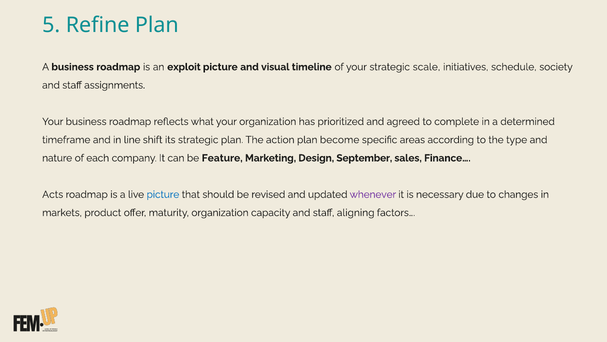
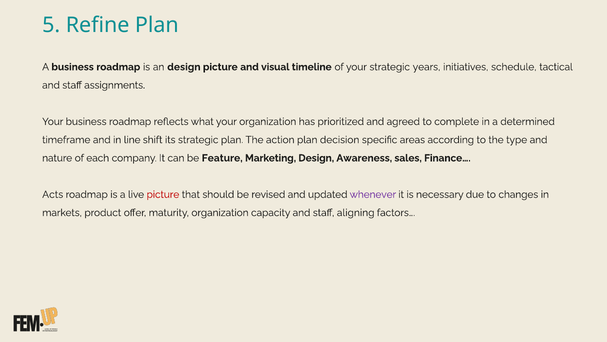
an exploit: exploit -> design (184, 67)
scale: scale -> years (427, 67)
society: society -> tactical (556, 67)
become: become -> decision (340, 140)
September: September -> Awareness (364, 158)
picture colour: blue -> red (163, 194)
